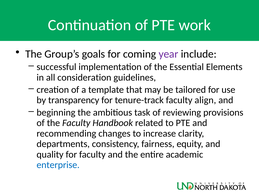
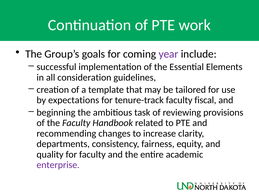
transparency: transparency -> expectations (74, 100)
align: align -> fiscal (205, 100)
enterprise colour: blue -> purple (58, 165)
